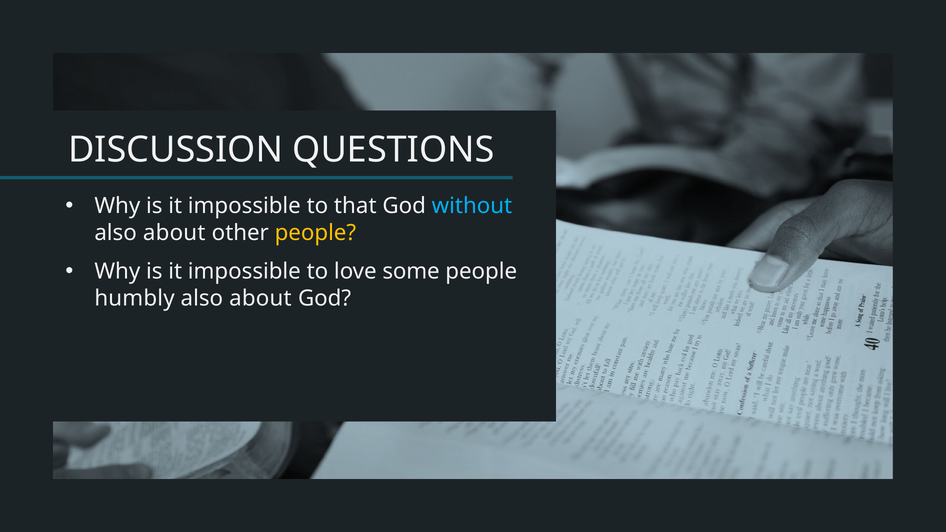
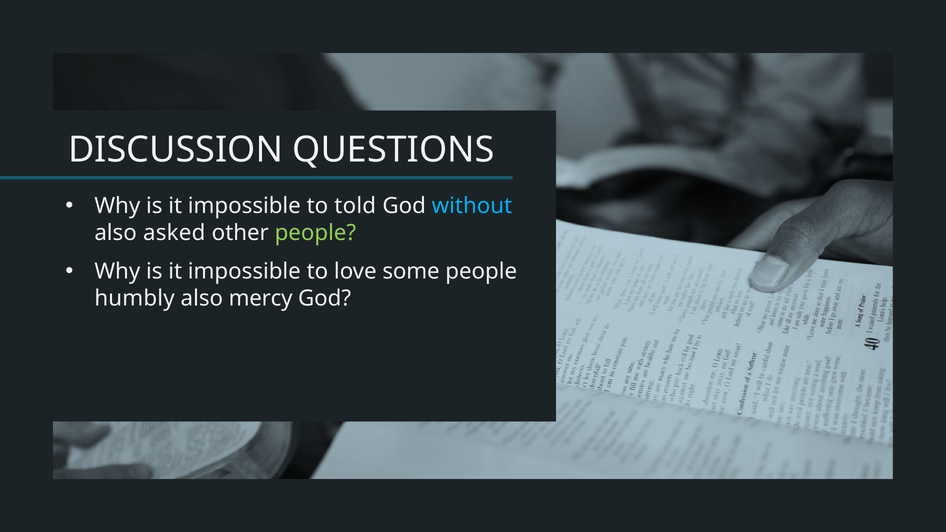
that: that -> told (355, 206)
about: about -> asked (174, 233)
people colour: yellow -> light green (315, 233)
about: about -> mercy (261, 298)
